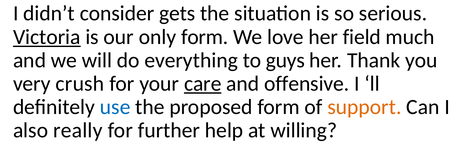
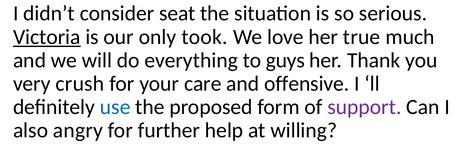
gets: gets -> seat (177, 13)
only form: form -> took (204, 37)
field: field -> true (362, 37)
care underline: present -> none (203, 83)
support colour: orange -> purple (364, 107)
really: really -> angry (78, 130)
